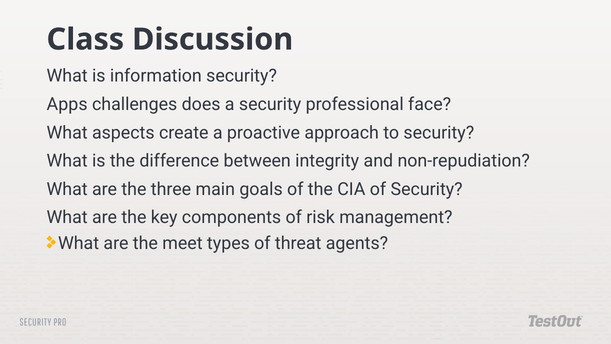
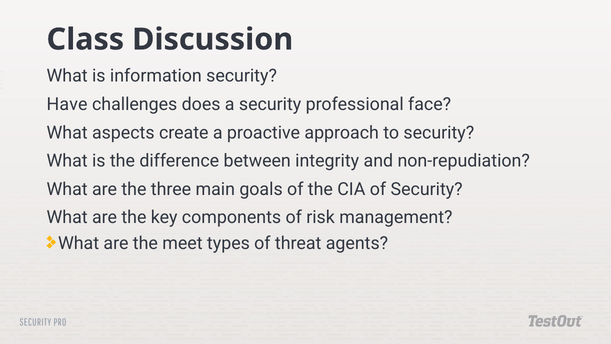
Apps: Apps -> Have (67, 104)
